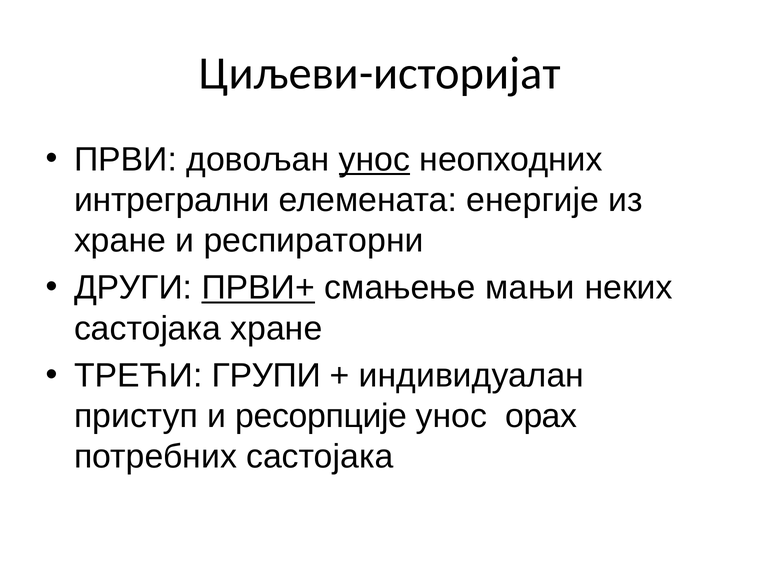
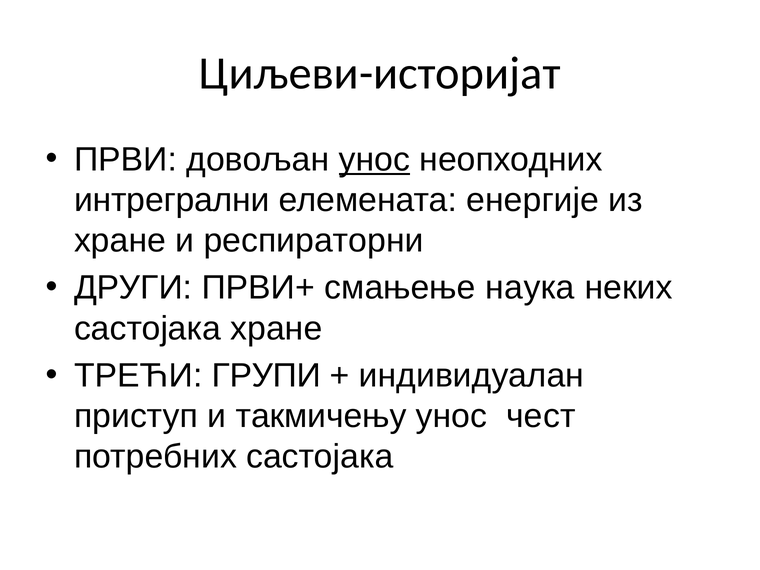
ПРВИ+ underline: present -> none (258, 288)
мањи: мањи -> наука (530, 288)
ресорпције: ресорпције -> такмичењу (321, 416)
орах: орах -> чест (541, 416)
